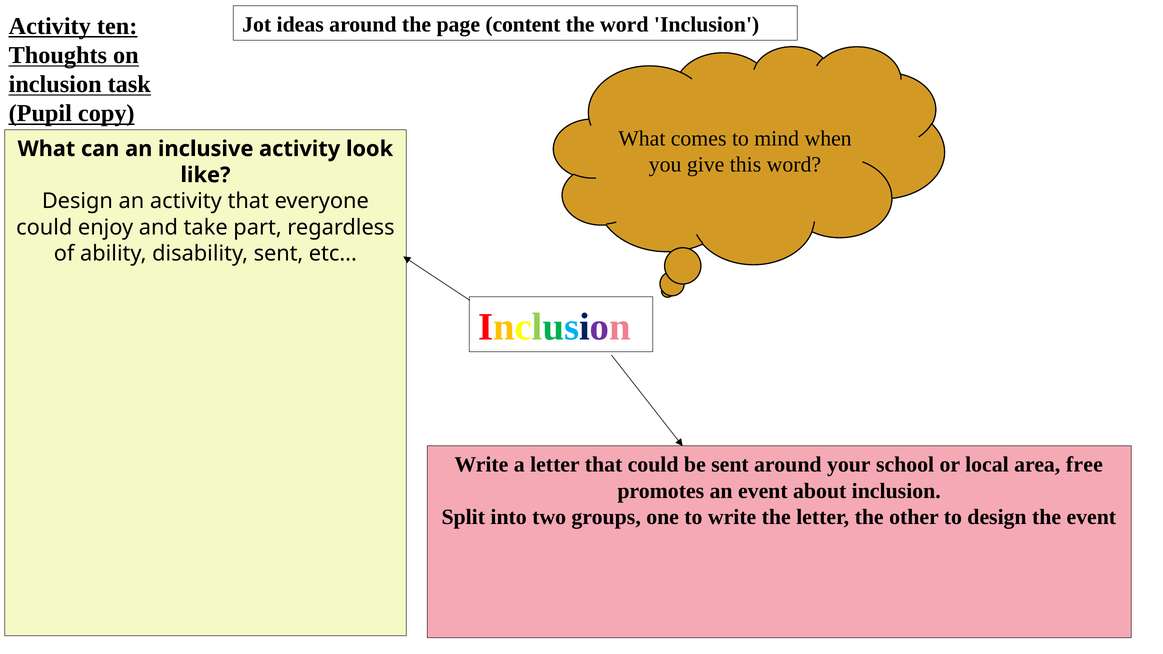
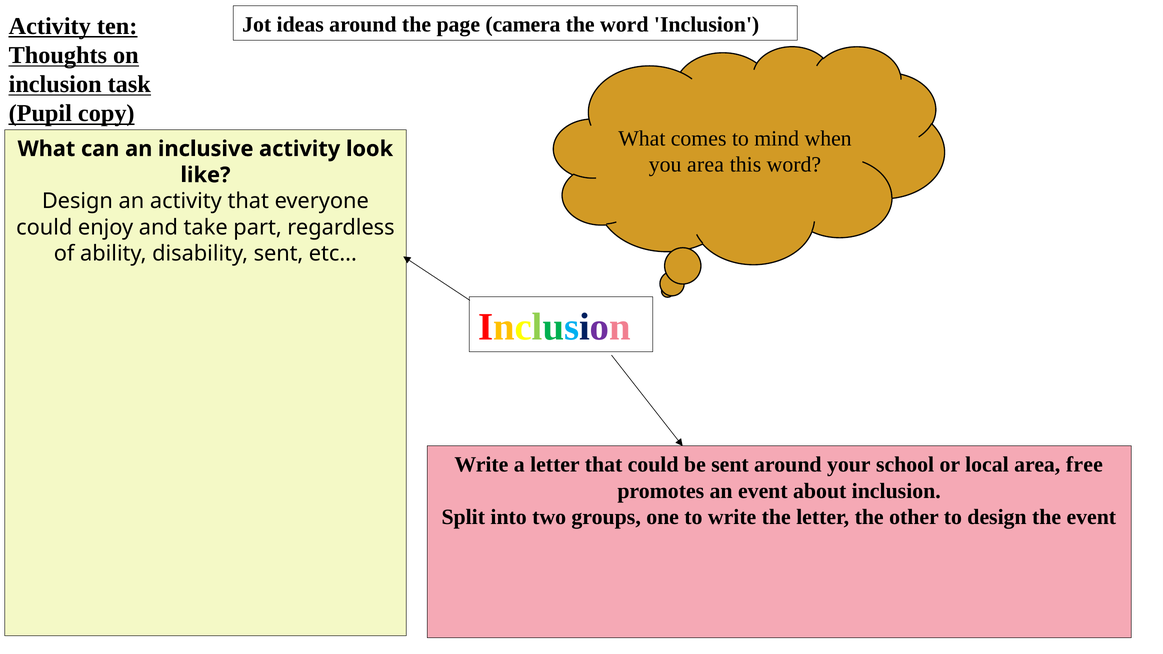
content: content -> camera (523, 25)
you give: give -> area (706, 165)
